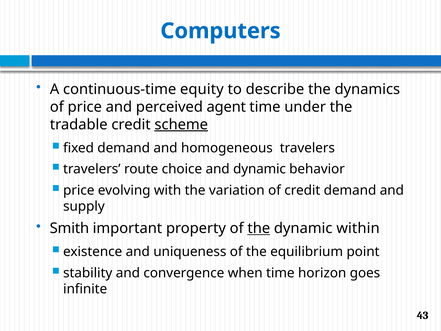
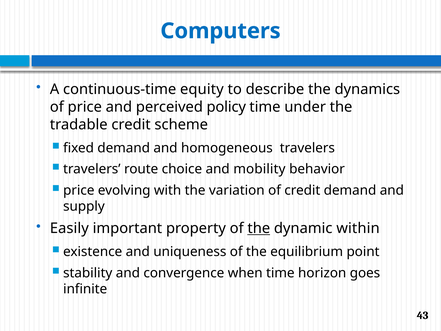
agent: agent -> policy (226, 107)
scheme underline: present -> none (181, 124)
and dynamic: dynamic -> mobility (259, 169)
Smith: Smith -> Easily (69, 228)
